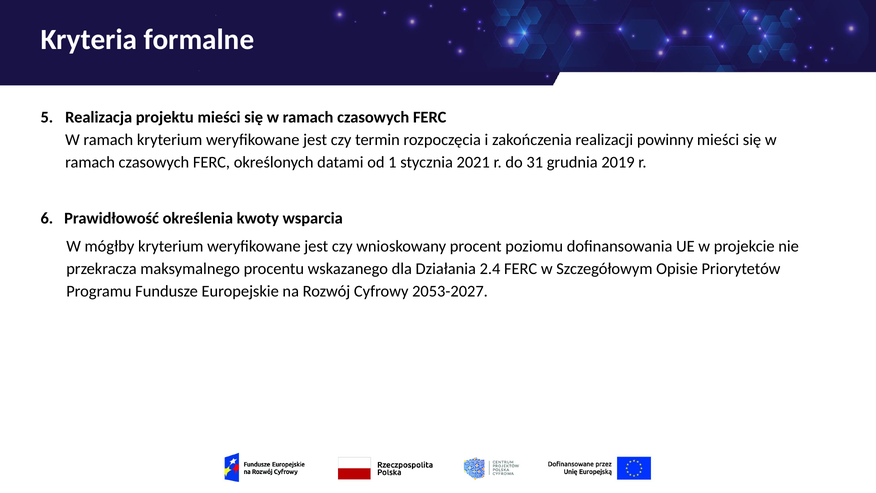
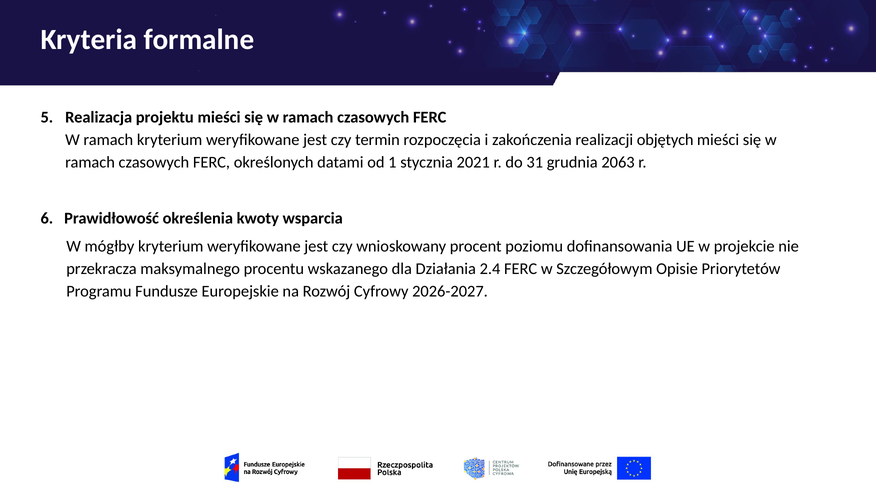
powinny: powinny -> objętych (665, 140)
2019: 2019 -> 2063 (618, 162)
2053-2027: 2053-2027 -> 2026-2027 (450, 291)
